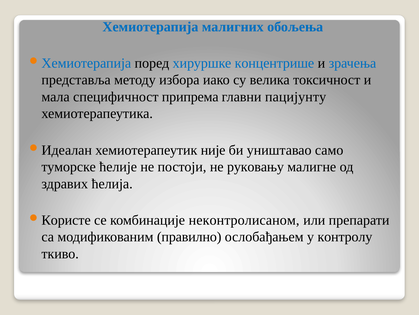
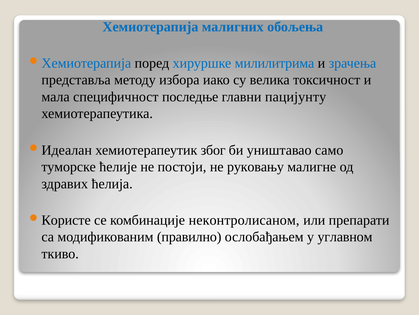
концентрише: концентрише -> милилитрима (274, 63)
припрема: припрема -> последње (190, 97)
није: није -> због (213, 150)
контролу: контролу -> углавном (345, 236)
